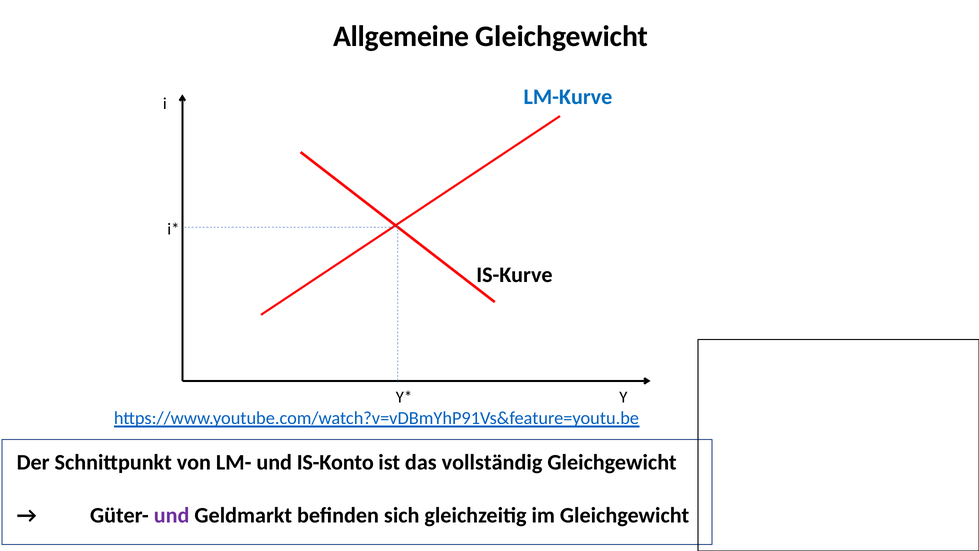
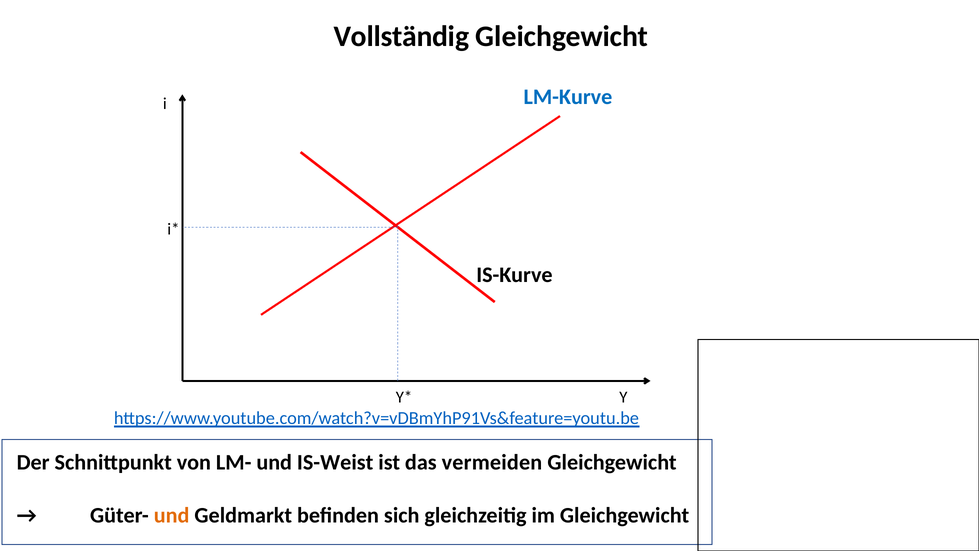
Allgemeine: Allgemeine -> Vollständig (401, 36)
IS-Konto: IS-Konto -> IS-Weist (335, 462)
vollständig: vollständig -> vermeiden (492, 462)
und colour: purple -> orange (172, 515)
